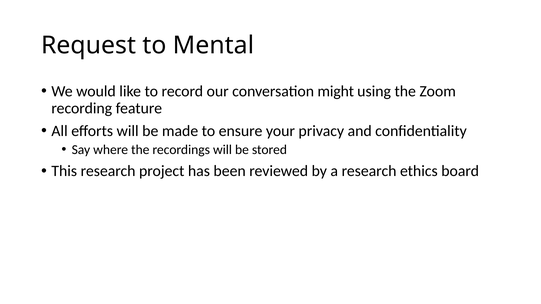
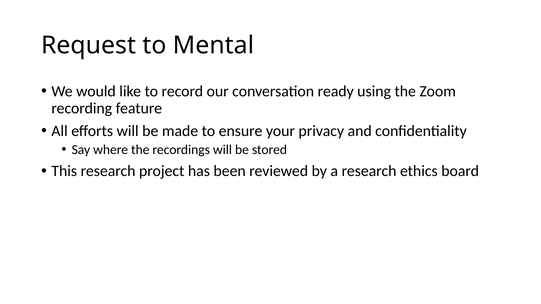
might: might -> ready (336, 91)
